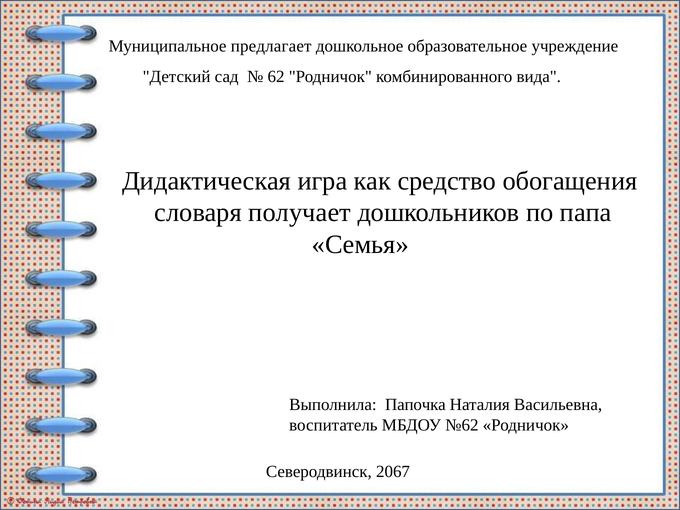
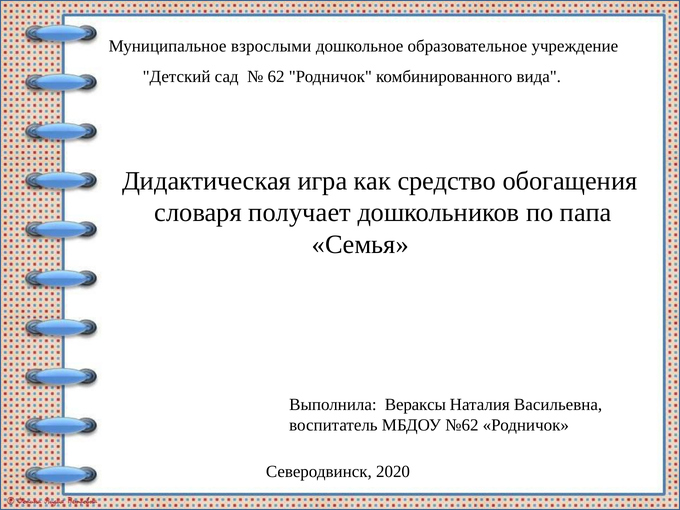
предлагает: предлагает -> взрослыми (271, 46)
Папочка: Папочка -> Вераксы (415, 405)
2067: 2067 -> 2020 (393, 472)
